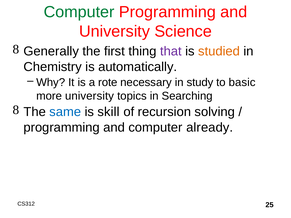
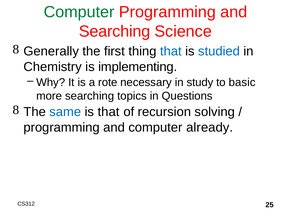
University: University -> Searching (115, 31)
that colour: purple -> blue (171, 51)
studied colour: orange -> blue (219, 51)
automatically: automatically -> implementing (138, 67)
more university: university -> searching (90, 96)
Searching: Searching -> Questions (187, 96)
is skill: skill -> that (109, 112)
